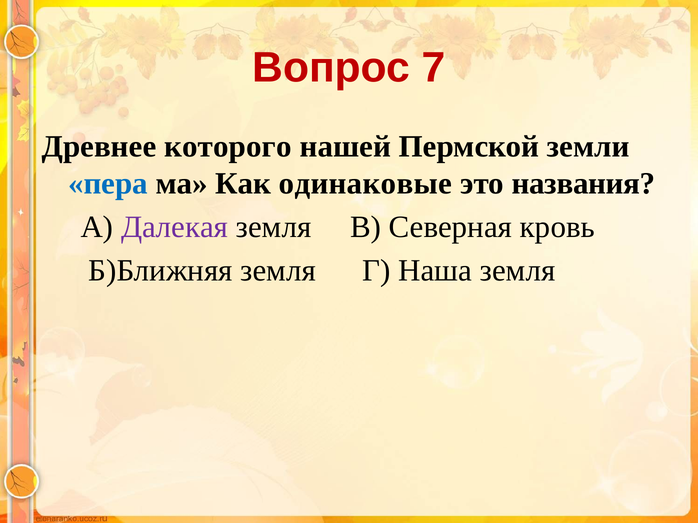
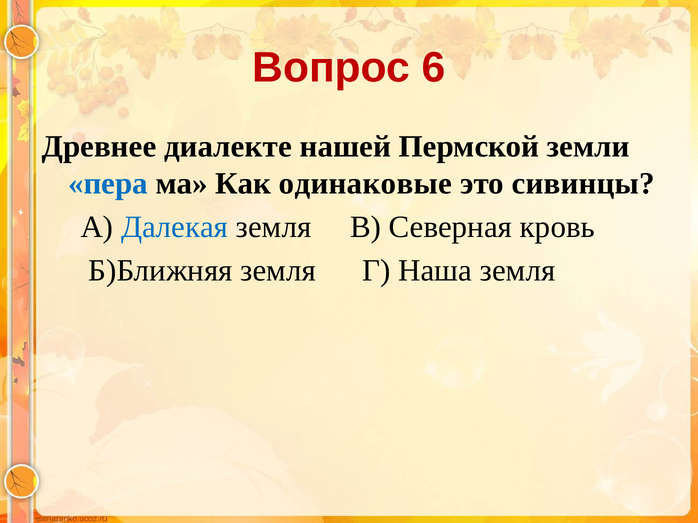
7: 7 -> 6 (434, 68)
которого: которого -> диалекте (228, 146)
названия: названия -> сивинцы (583, 184)
Далекая colour: purple -> blue (175, 227)
